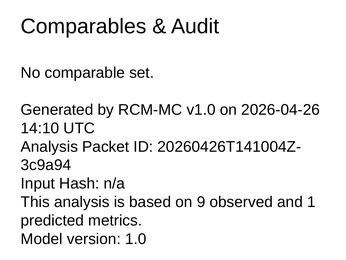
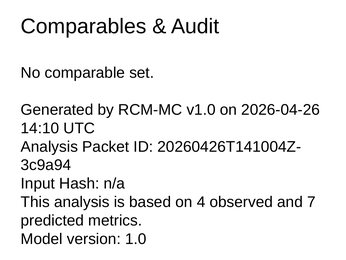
9: 9 -> 4 (201, 202)
1: 1 -> 7 (311, 202)
